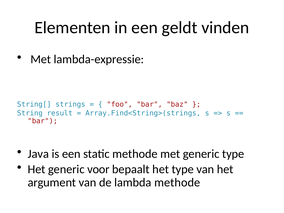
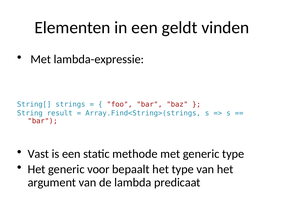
Java: Java -> Vast (38, 154)
lambda methode: methode -> predicaat (177, 183)
